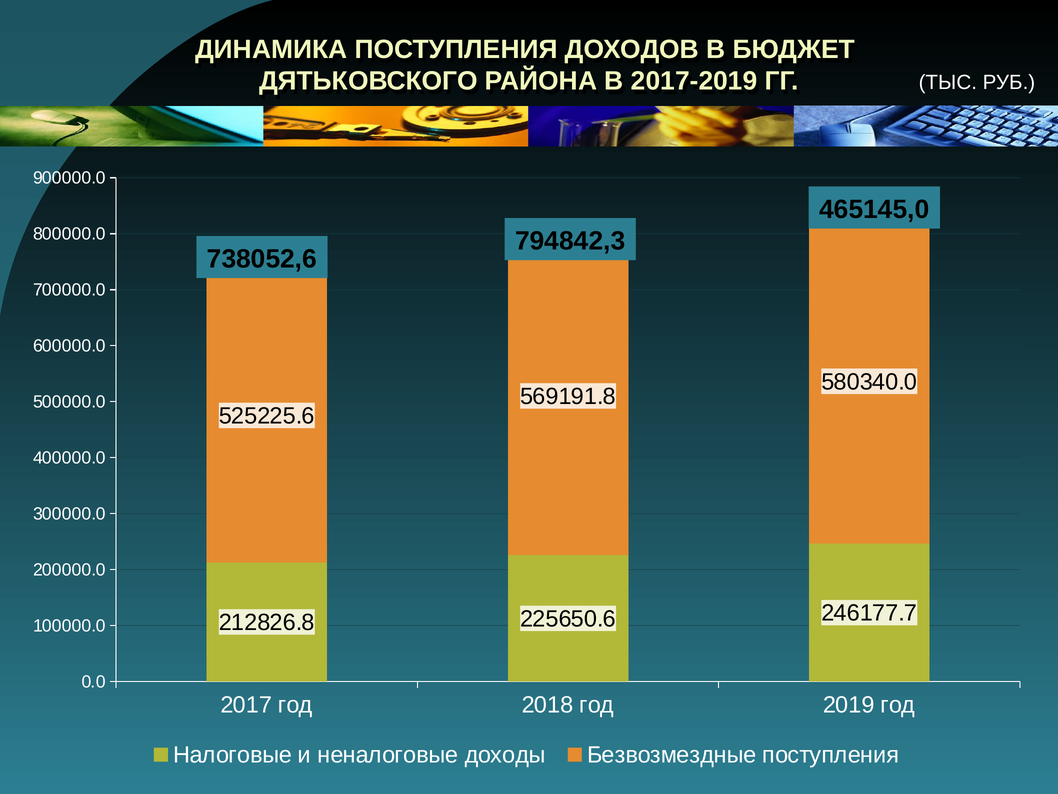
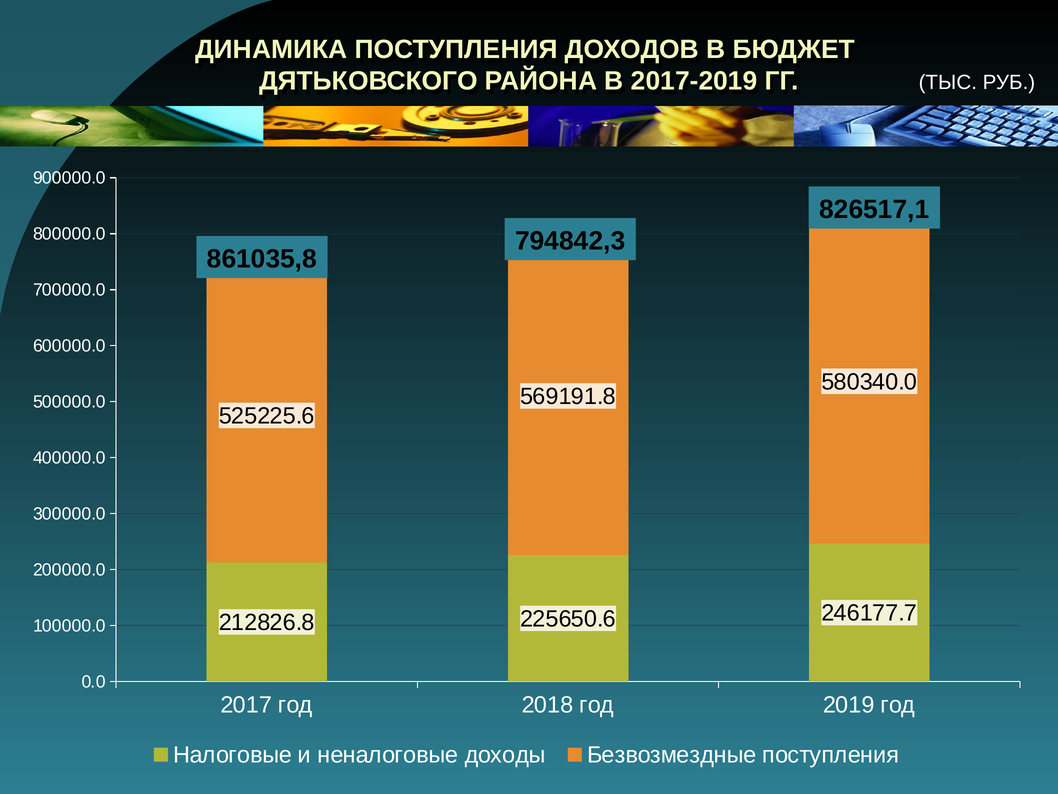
465145,0: 465145,0 -> 826517,1 (874, 209)
738052,6: 738052,6 -> 861035,8 (262, 259)
